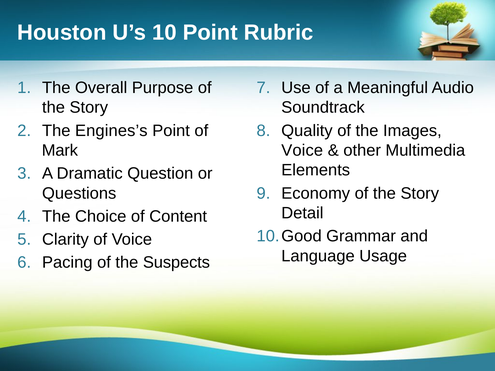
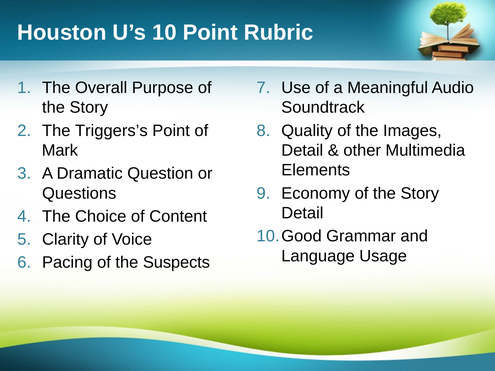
Engines’s: Engines’s -> Triggers’s (111, 131)
Voice: Voice -> Detail (302, 150)
